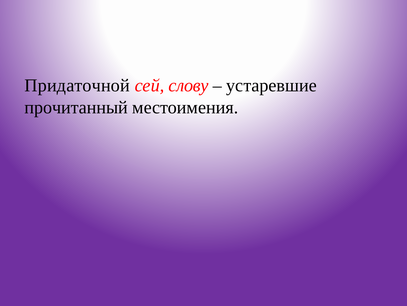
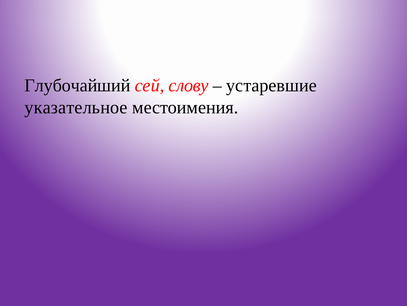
Придаточной: Придаточной -> Глубочайший (77, 85)
прочитанный: прочитанный -> указательное (76, 107)
